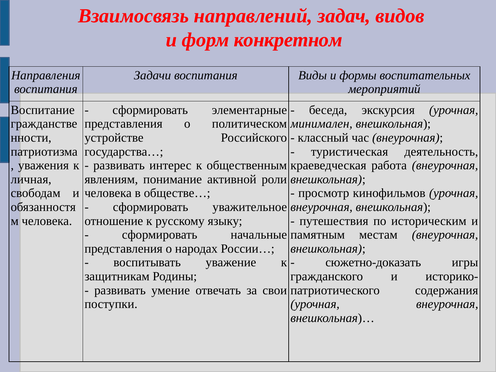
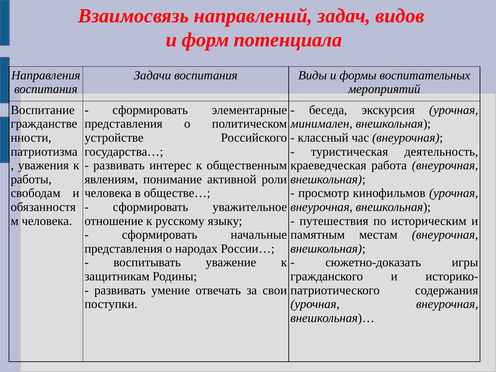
конкретном: конкретном -> потенциала (288, 40)
личная: личная -> работы (31, 179)
